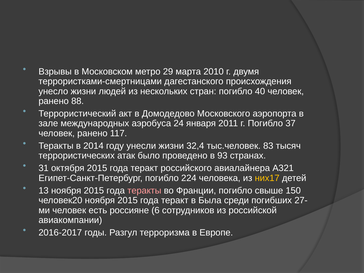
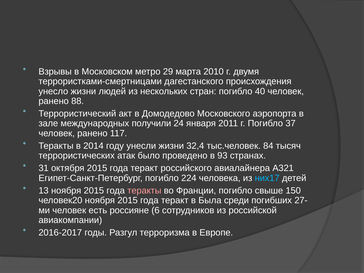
аэробуса: аэробуса -> получили (151, 123)
83: 83 -> 84 (268, 146)
них17 colour: yellow -> light blue (267, 178)
